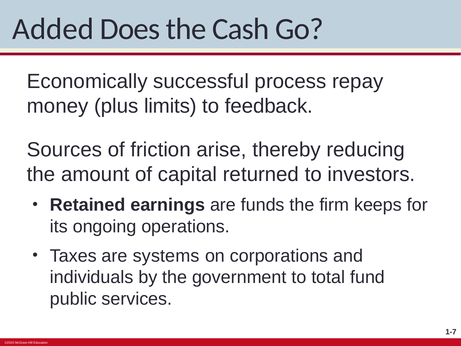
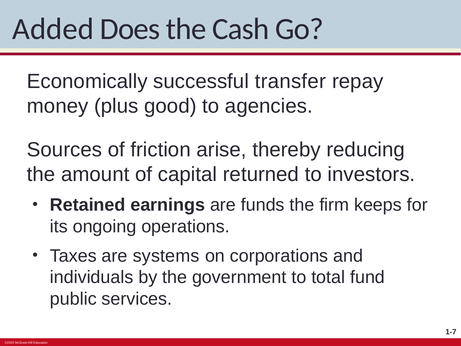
process: process -> transfer (290, 81)
limits: limits -> good (170, 106)
feedback: feedback -> agencies (269, 106)
